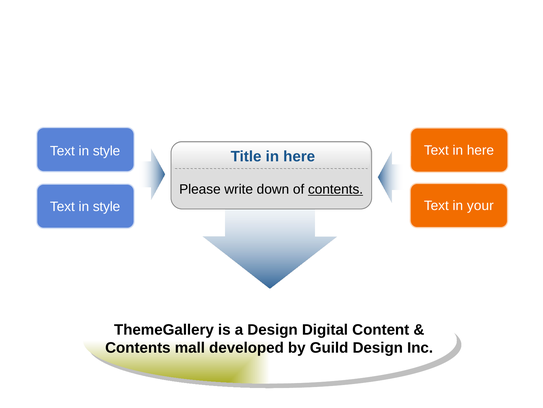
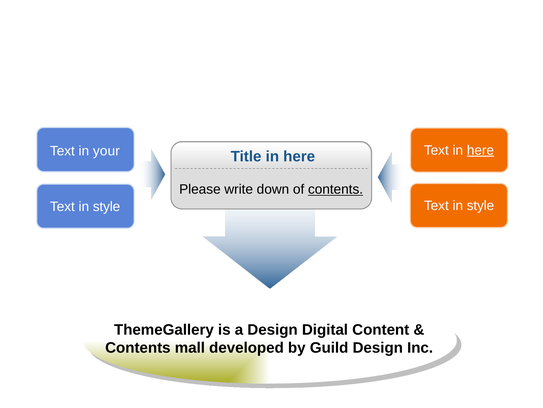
here underline: none -> present (480, 150)
style: style -> your (106, 151)
your: your -> style (480, 205)
